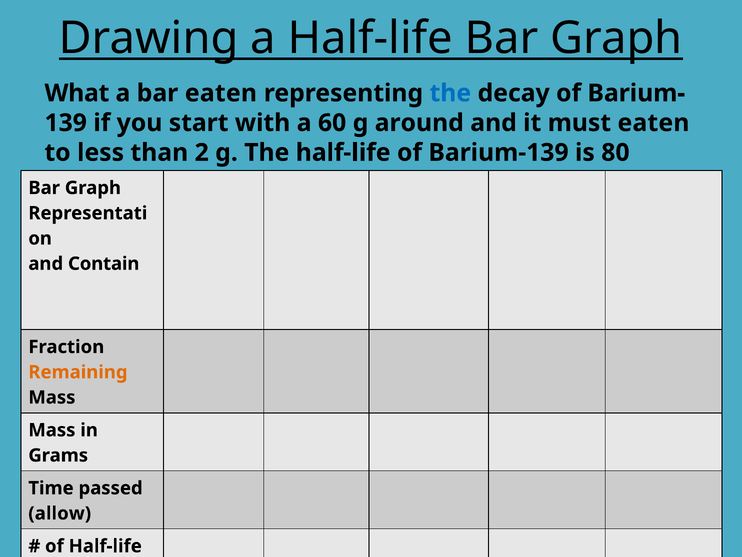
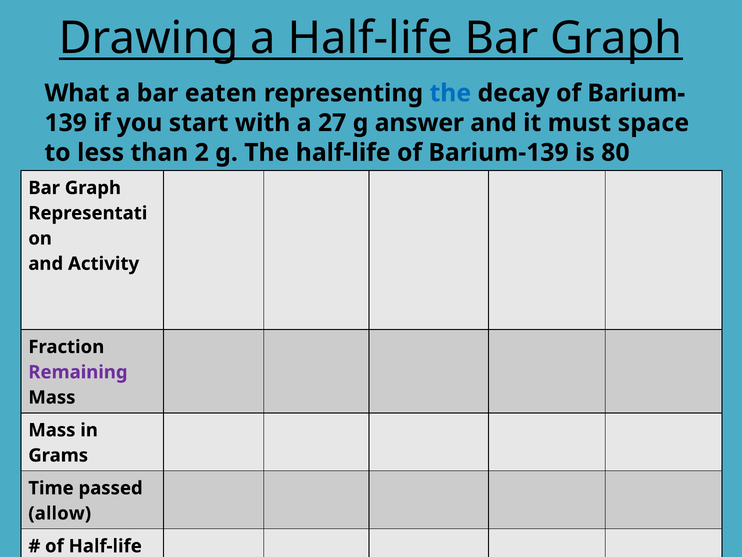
60: 60 -> 27 (332, 123)
around: around -> answer (419, 123)
must eaten: eaten -> space (653, 123)
Contain: Contain -> Activity (104, 263)
Remaining colour: orange -> purple (78, 372)
